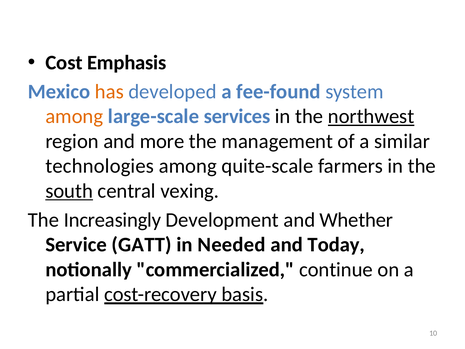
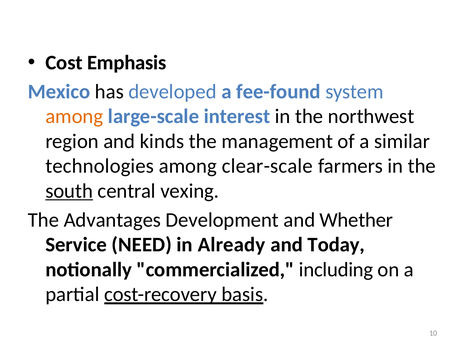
has colour: orange -> black (109, 92)
services: services -> interest (237, 116)
northwest underline: present -> none (371, 116)
more: more -> kinds (162, 141)
quite-scale: quite-scale -> clear-scale (267, 166)
Increasingly: Increasingly -> Advantages (112, 220)
GATT: GATT -> NEED (142, 245)
Needed: Needed -> Already (232, 245)
continue: continue -> including (336, 269)
